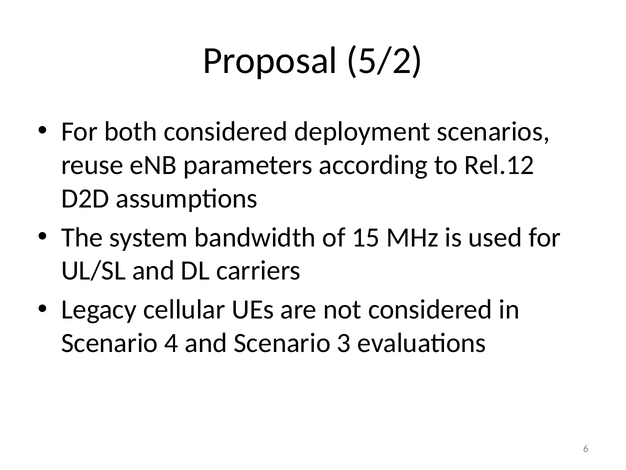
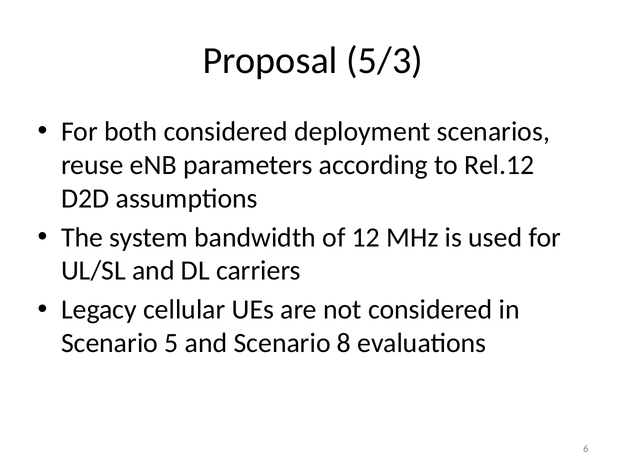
5/2: 5/2 -> 5/3 (385, 61)
15: 15 -> 12 (366, 237)
4: 4 -> 5 (171, 343)
3: 3 -> 8 (344, 343)
